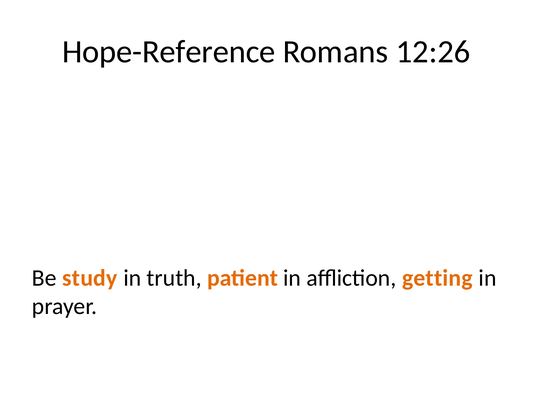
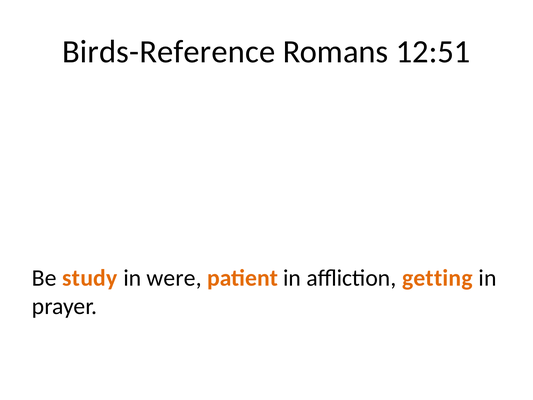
Hope-Reference: Hope-Reference -> Birds-Reference (169, 52)
12:26: 12:26 -> 12:51 (433, 52)
truth: truth -> were (174, 278)
